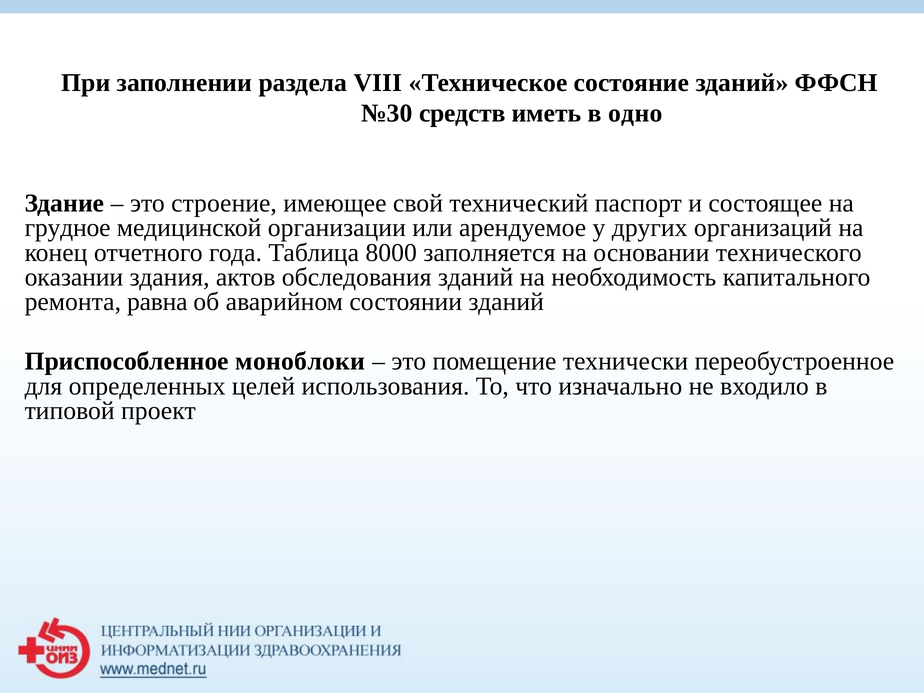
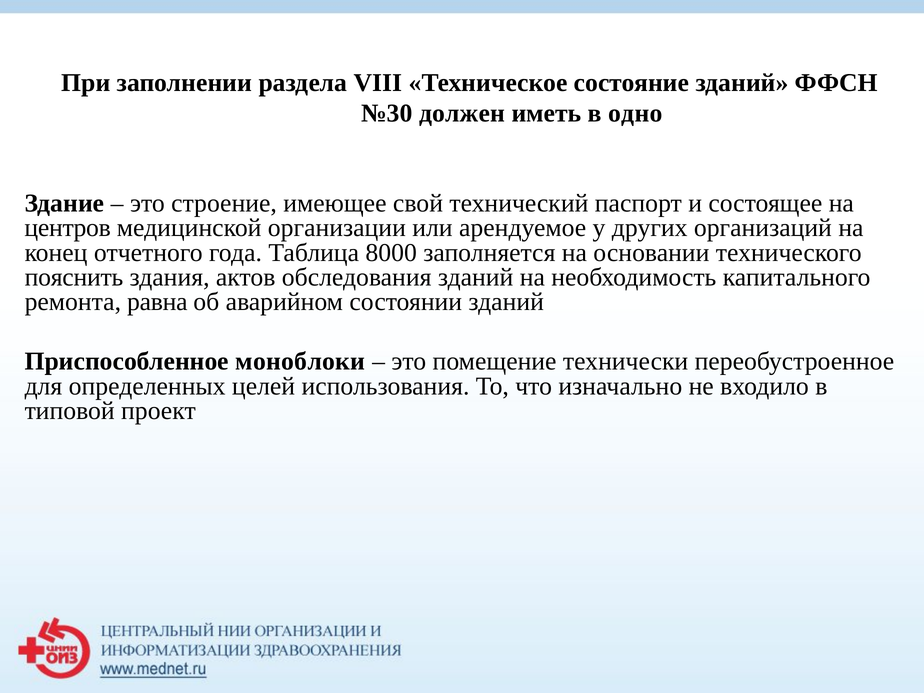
средств: средств -> должен (462, 113)
грудное: грудное -> центров (68, 228)
оказании: оказании -> пояснить (74, 277)
